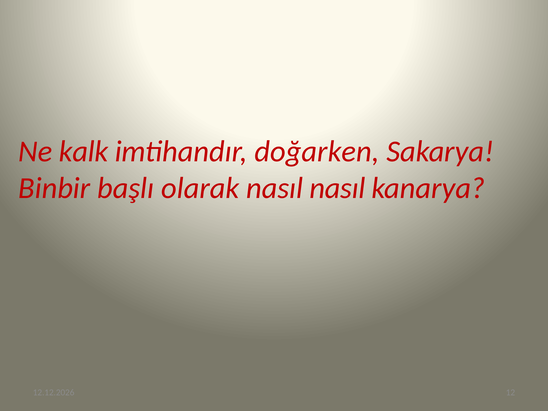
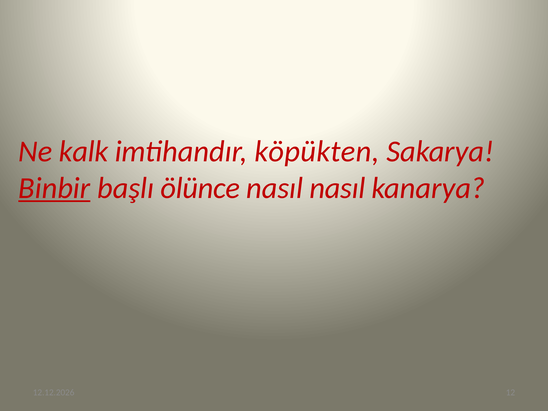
doğarken: doğarken -> köpükten (317, 152)
Binbir underline: none -> present (54, 188)
olarak: olarak -> ölünce (200, 188)
